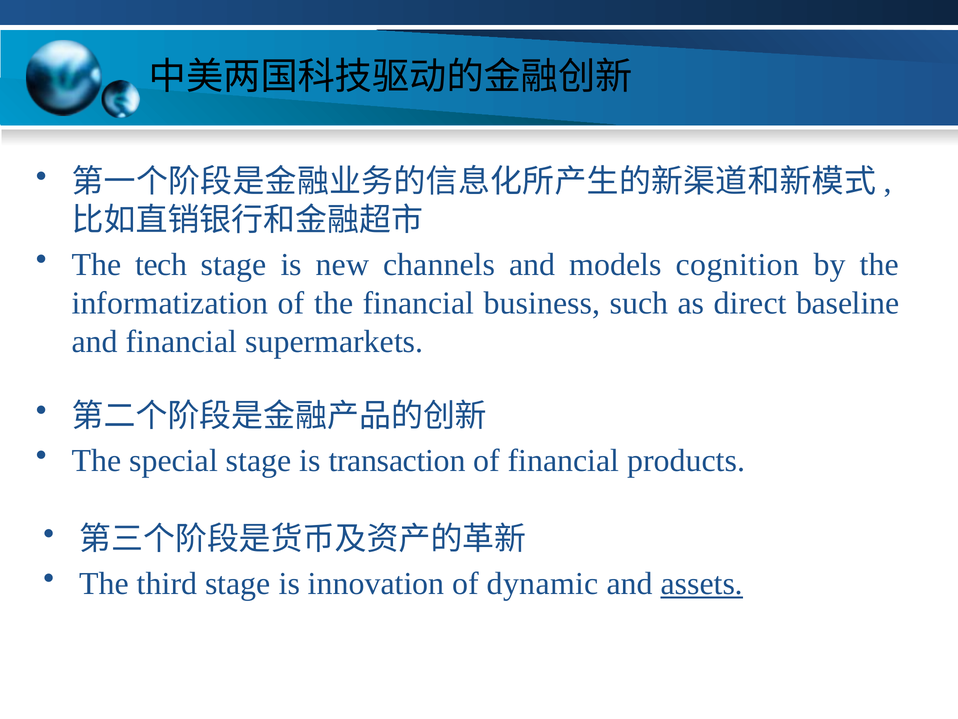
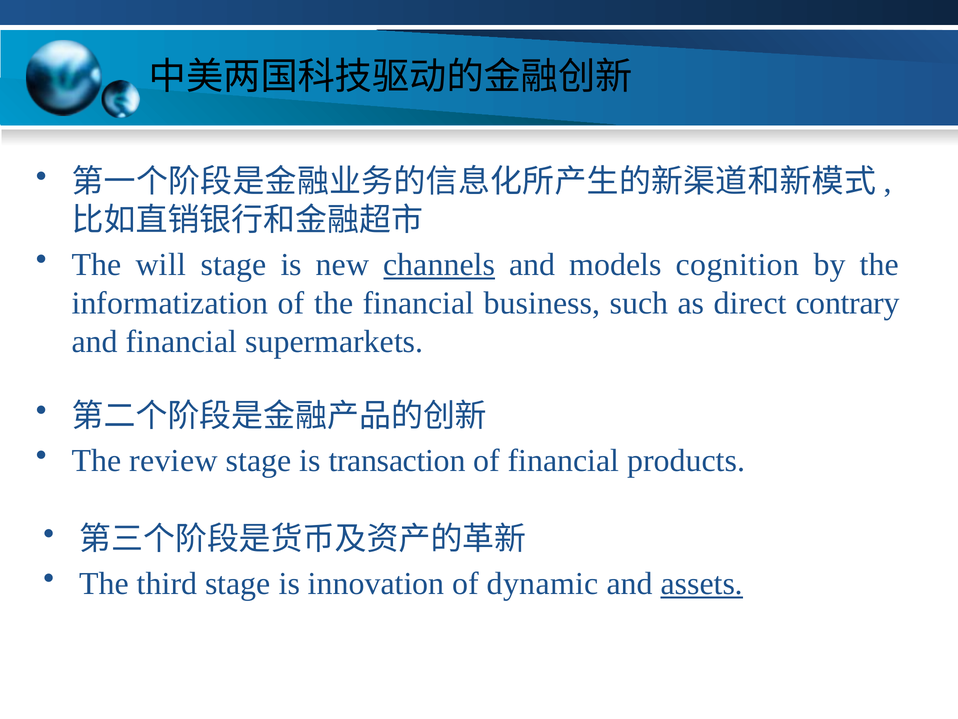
tech: tech -> will (161, 265)
channels underline: none -> present (439, 265)
baseline: baseline -> contrary (848, 303)
special: special -> review (173, 460)
